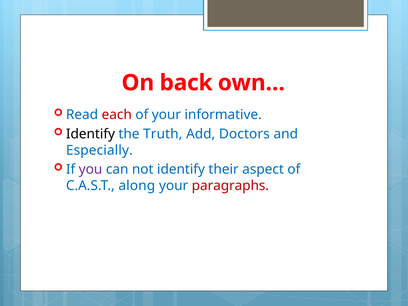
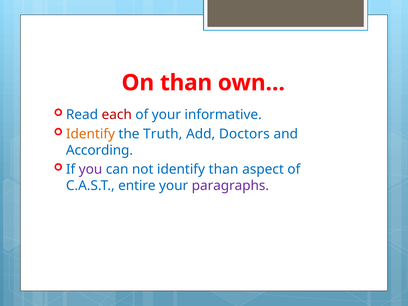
On back: back -> than (186, 83)
Identify colour: black -> orange (90, 134)
Especially: Especially -> According (99, 150)
identify their: their -> than (224, 169)
along: along -> entire (137, 186)
paragraphs colour: red -> purple (230, 186)
